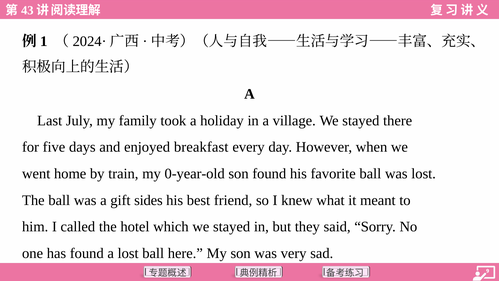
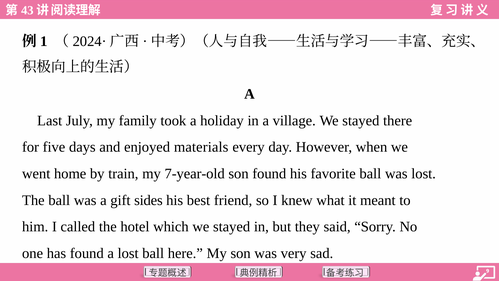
breakfast: breakfast -> materials (201, 147)
0-year-old: 0-year-old -> 7-year-old (195, 173)
